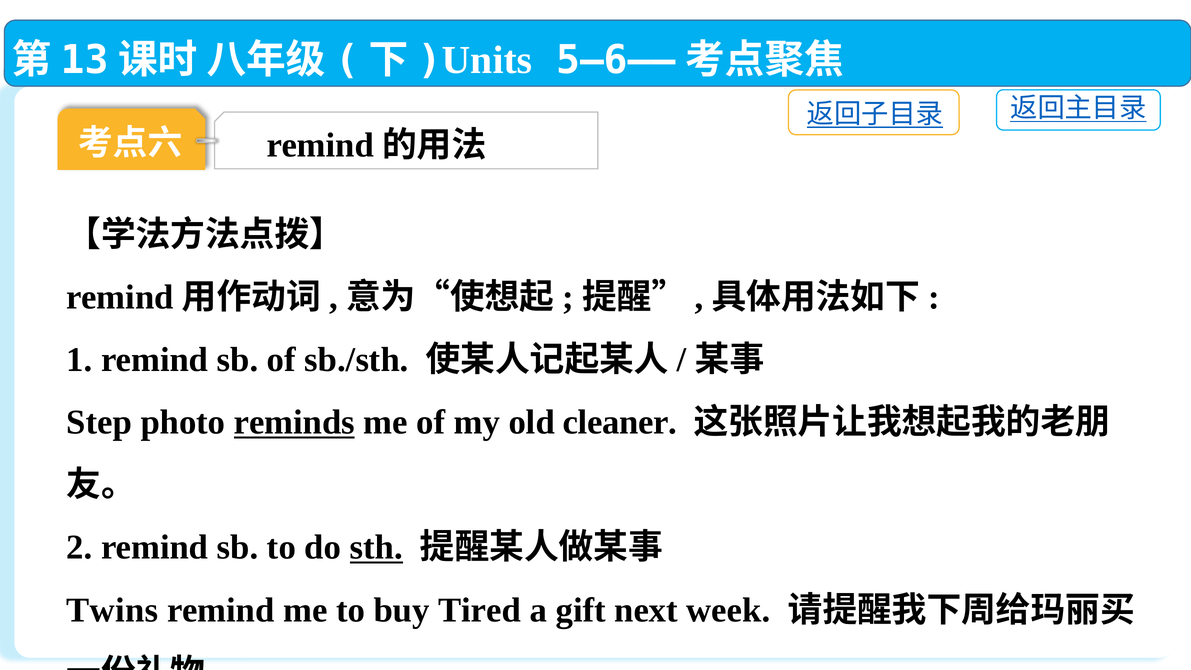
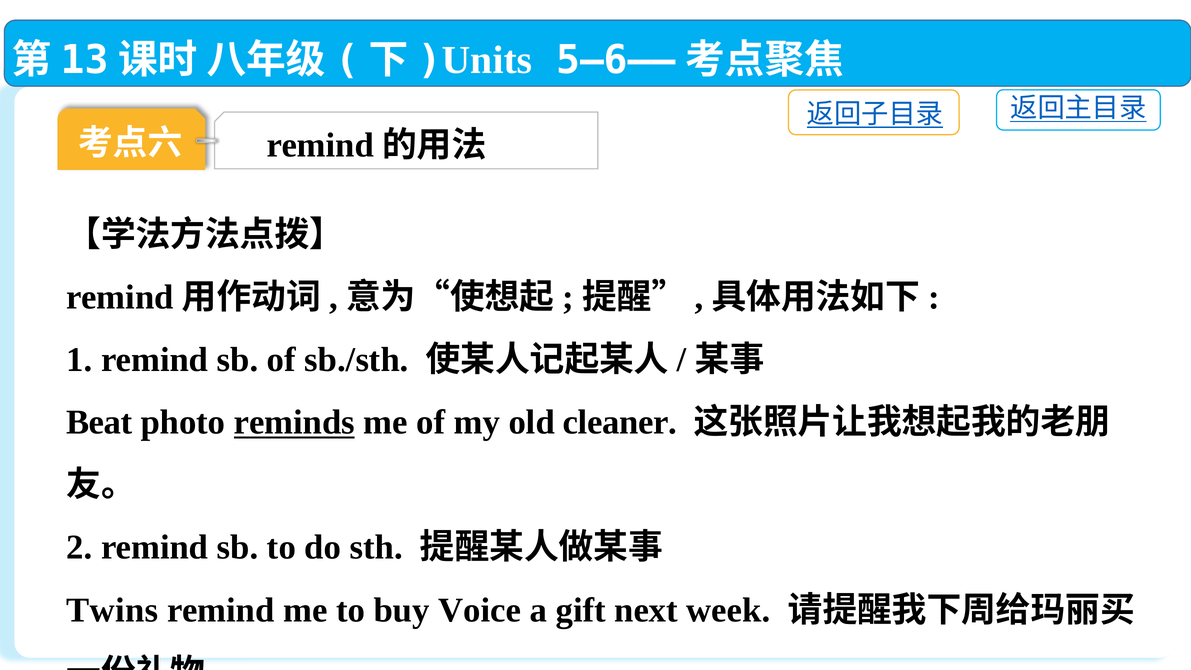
Step: Step -> Beat (99, 422)
sth underline: present -> none (376, 547)
Tired: Tired -> Voice (480, 610)
